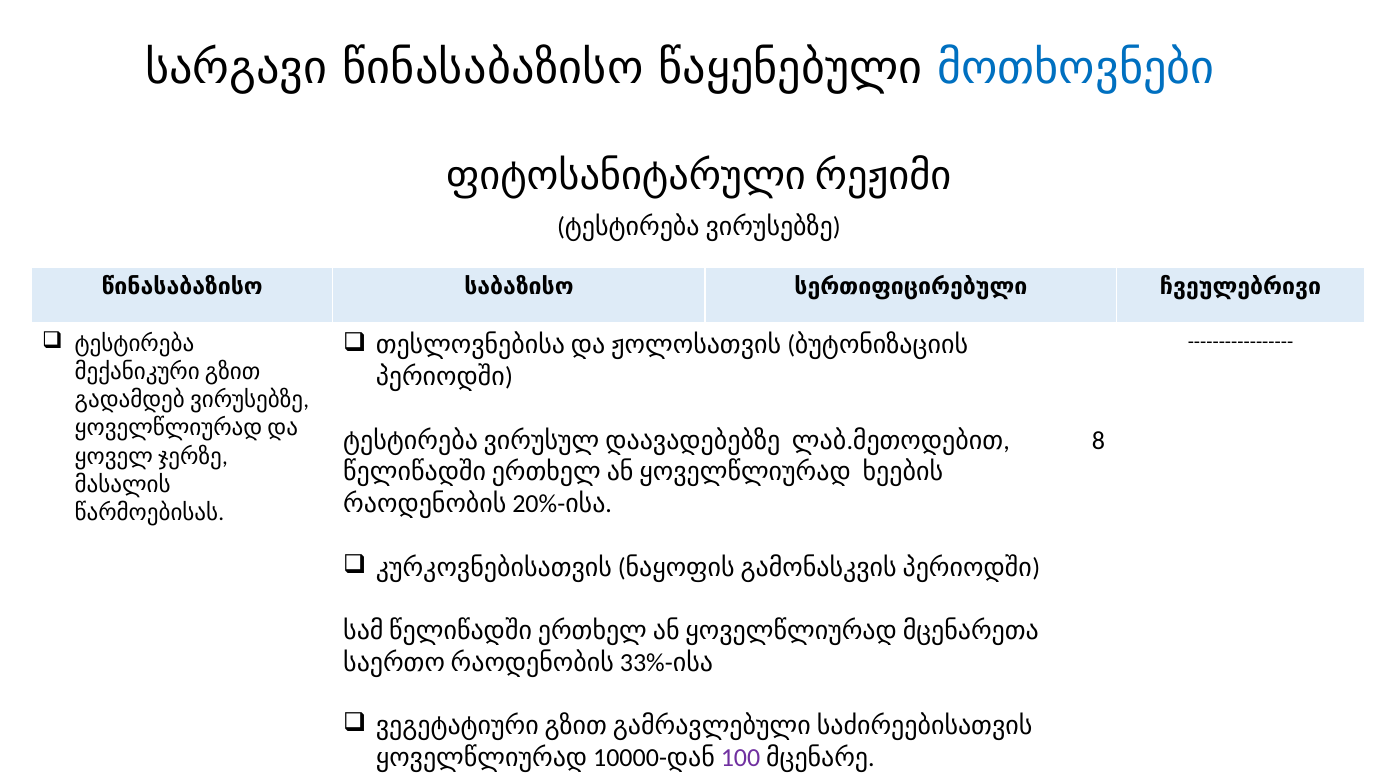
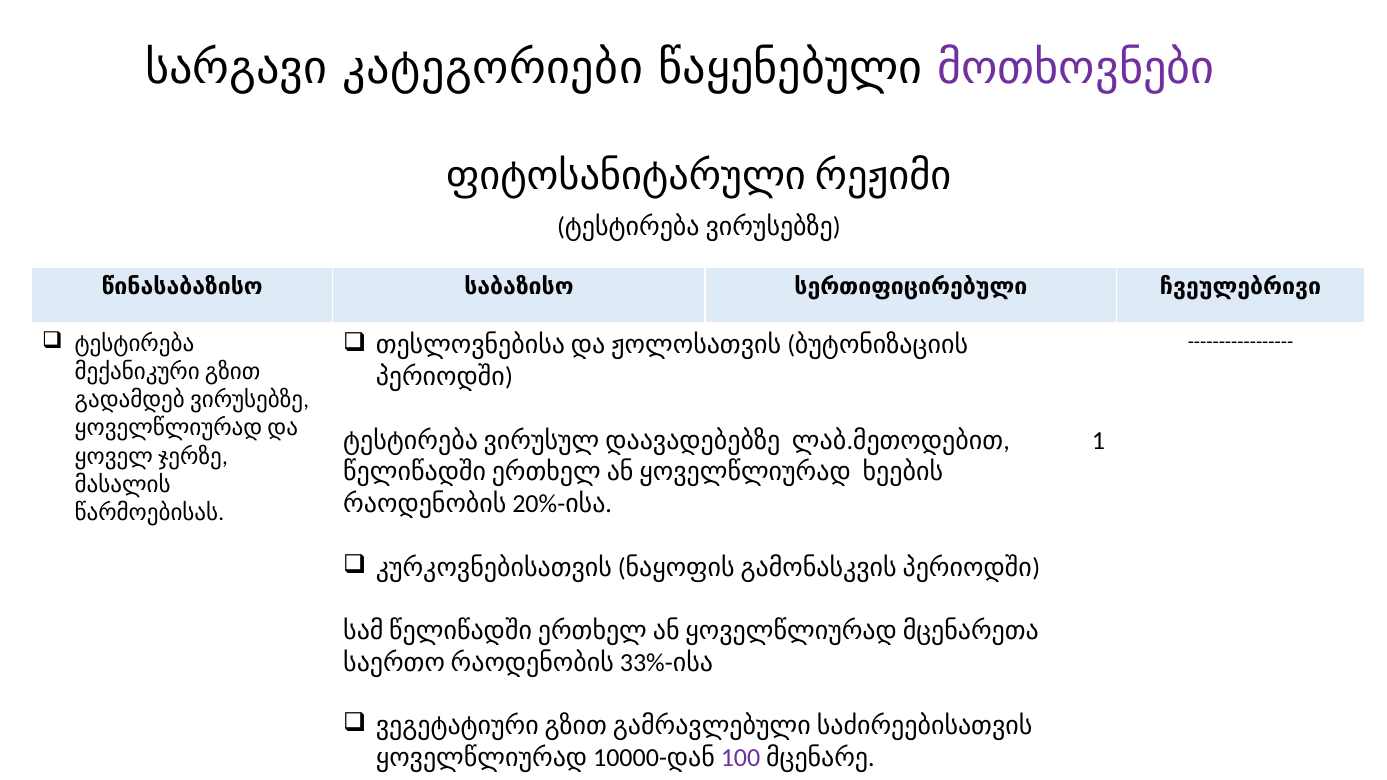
სარგავი წინასაბაზისო: წინასაბაზისო -> კატეგორიები (493, 68)
მოთხოვნები colour: blue -> purple (1076, 68)
8: 8 -> 1 (1099, 441)
